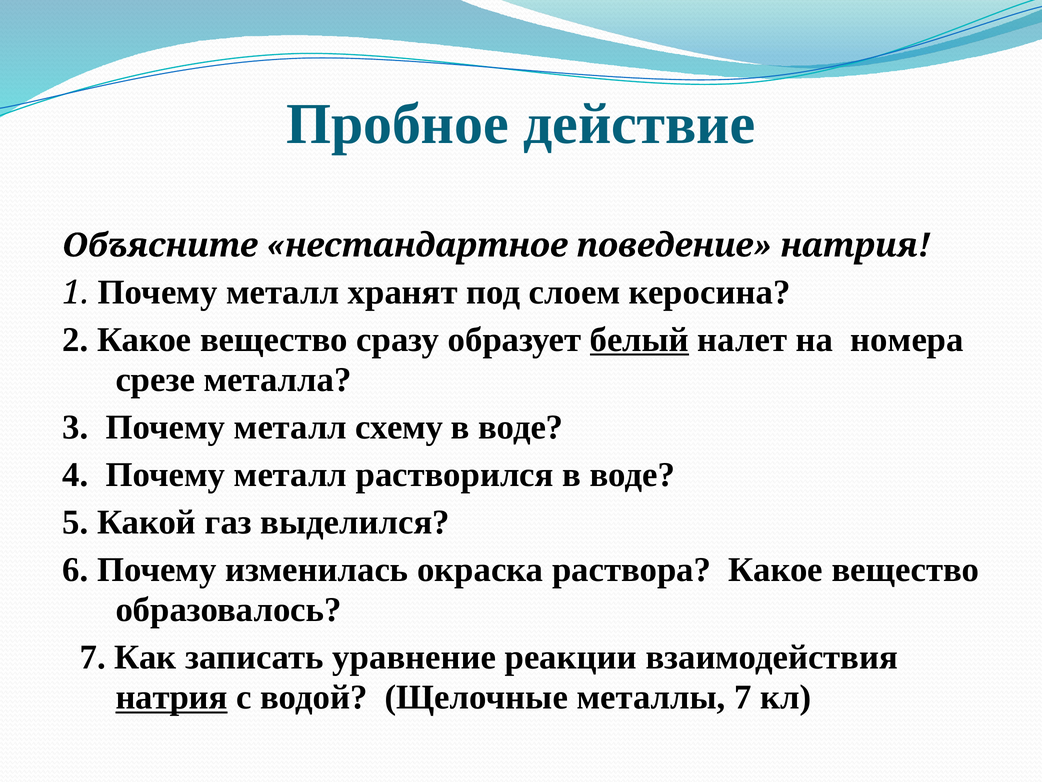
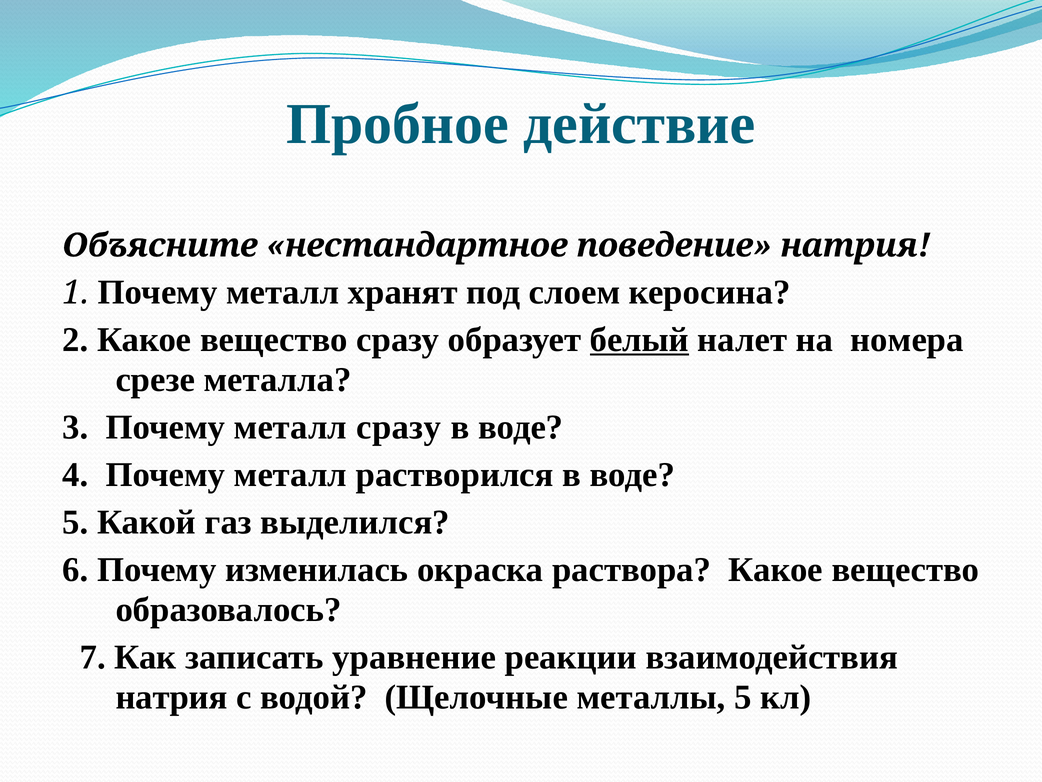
металл схему: схему -> сразу (399, 427)
натрия underline: present -> none (172, 697)
металлы 7: 7 -> 5 (743, 697)
